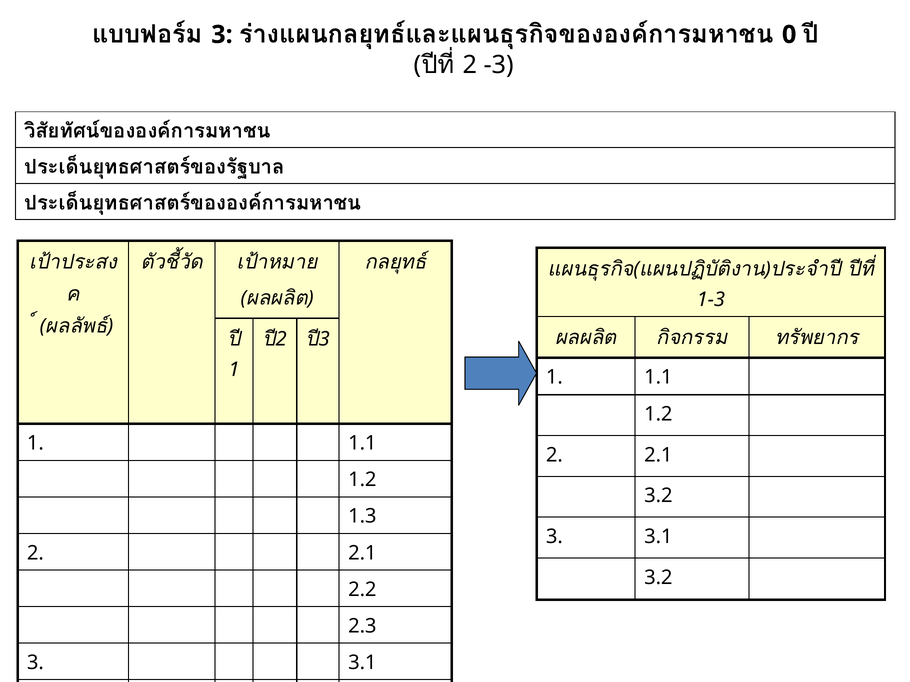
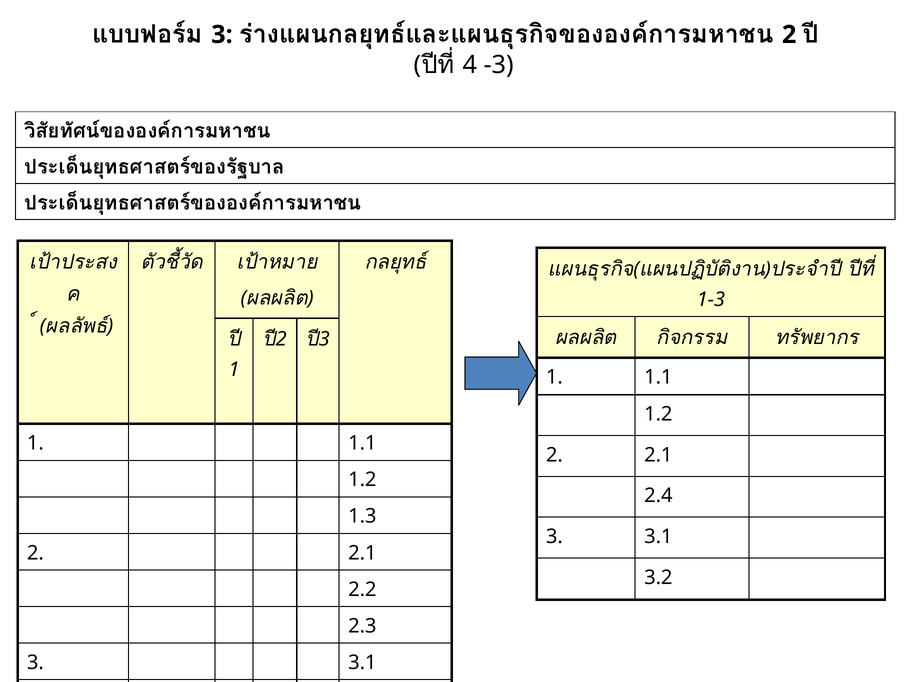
0: 0 -> 2 (789, 35)
2: 2 -> 4 (470, 65)
3.2: 3.2 -> 2.4 (658, 496)
